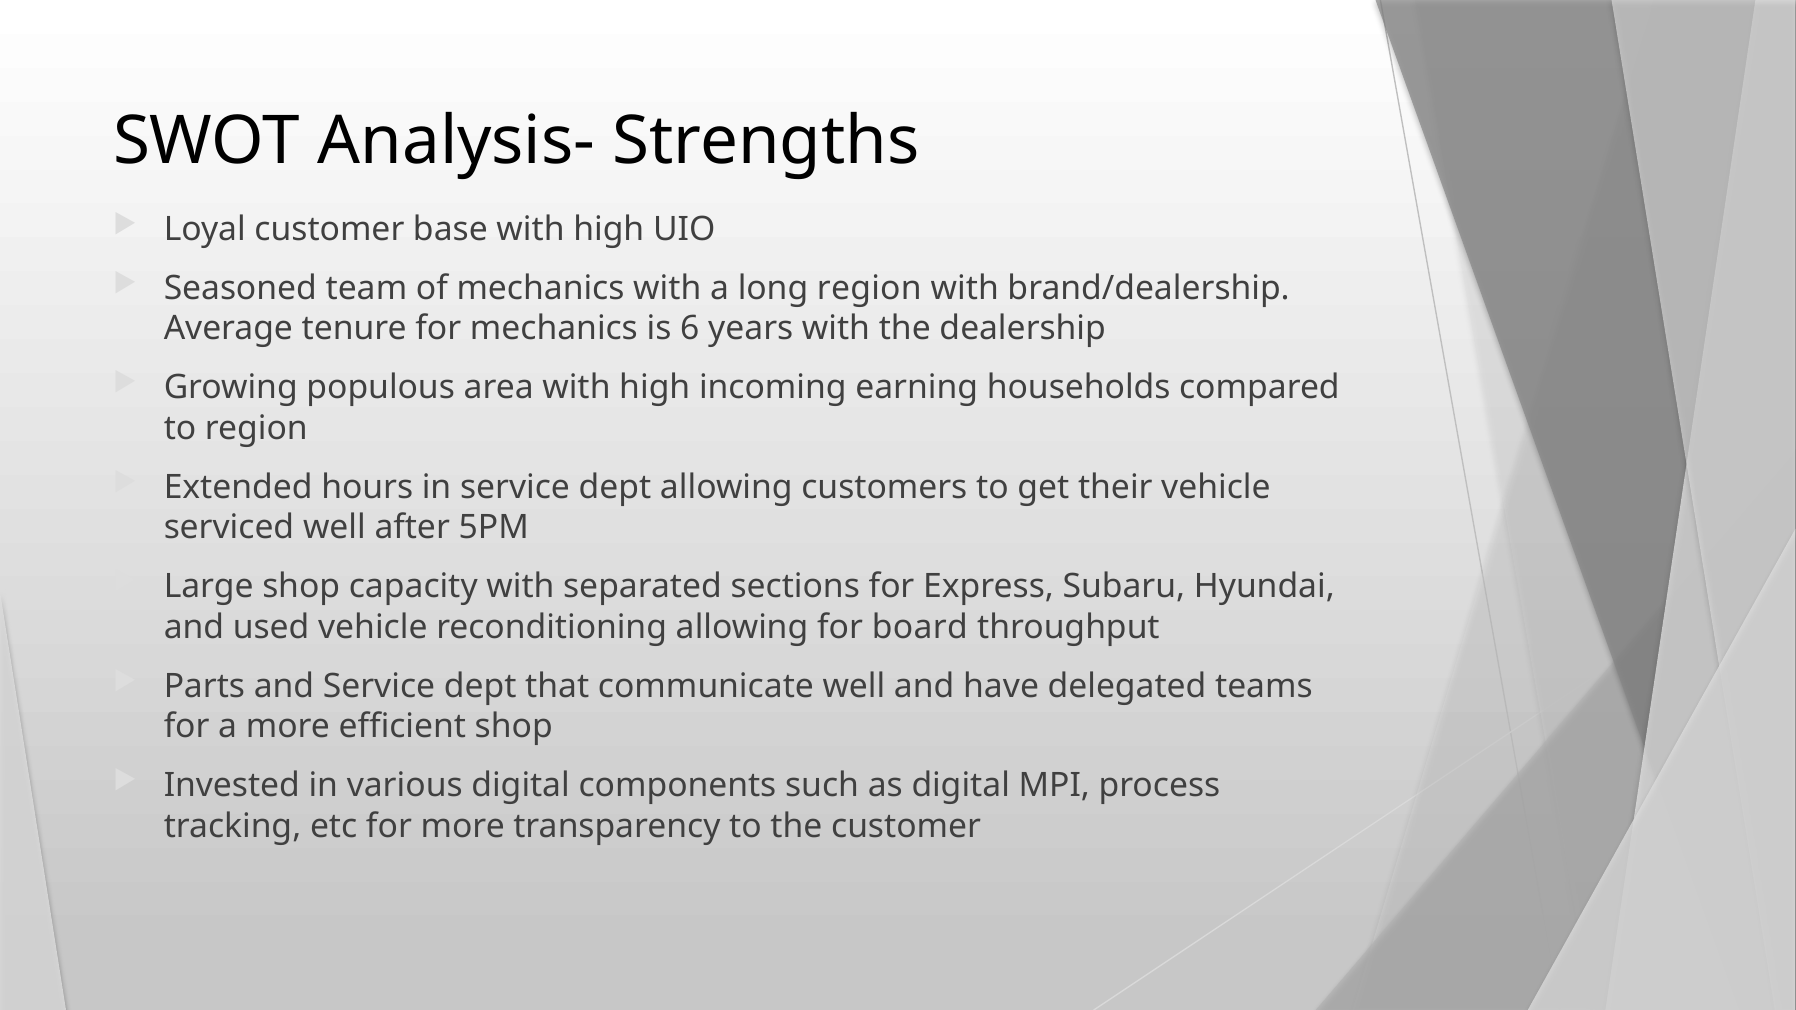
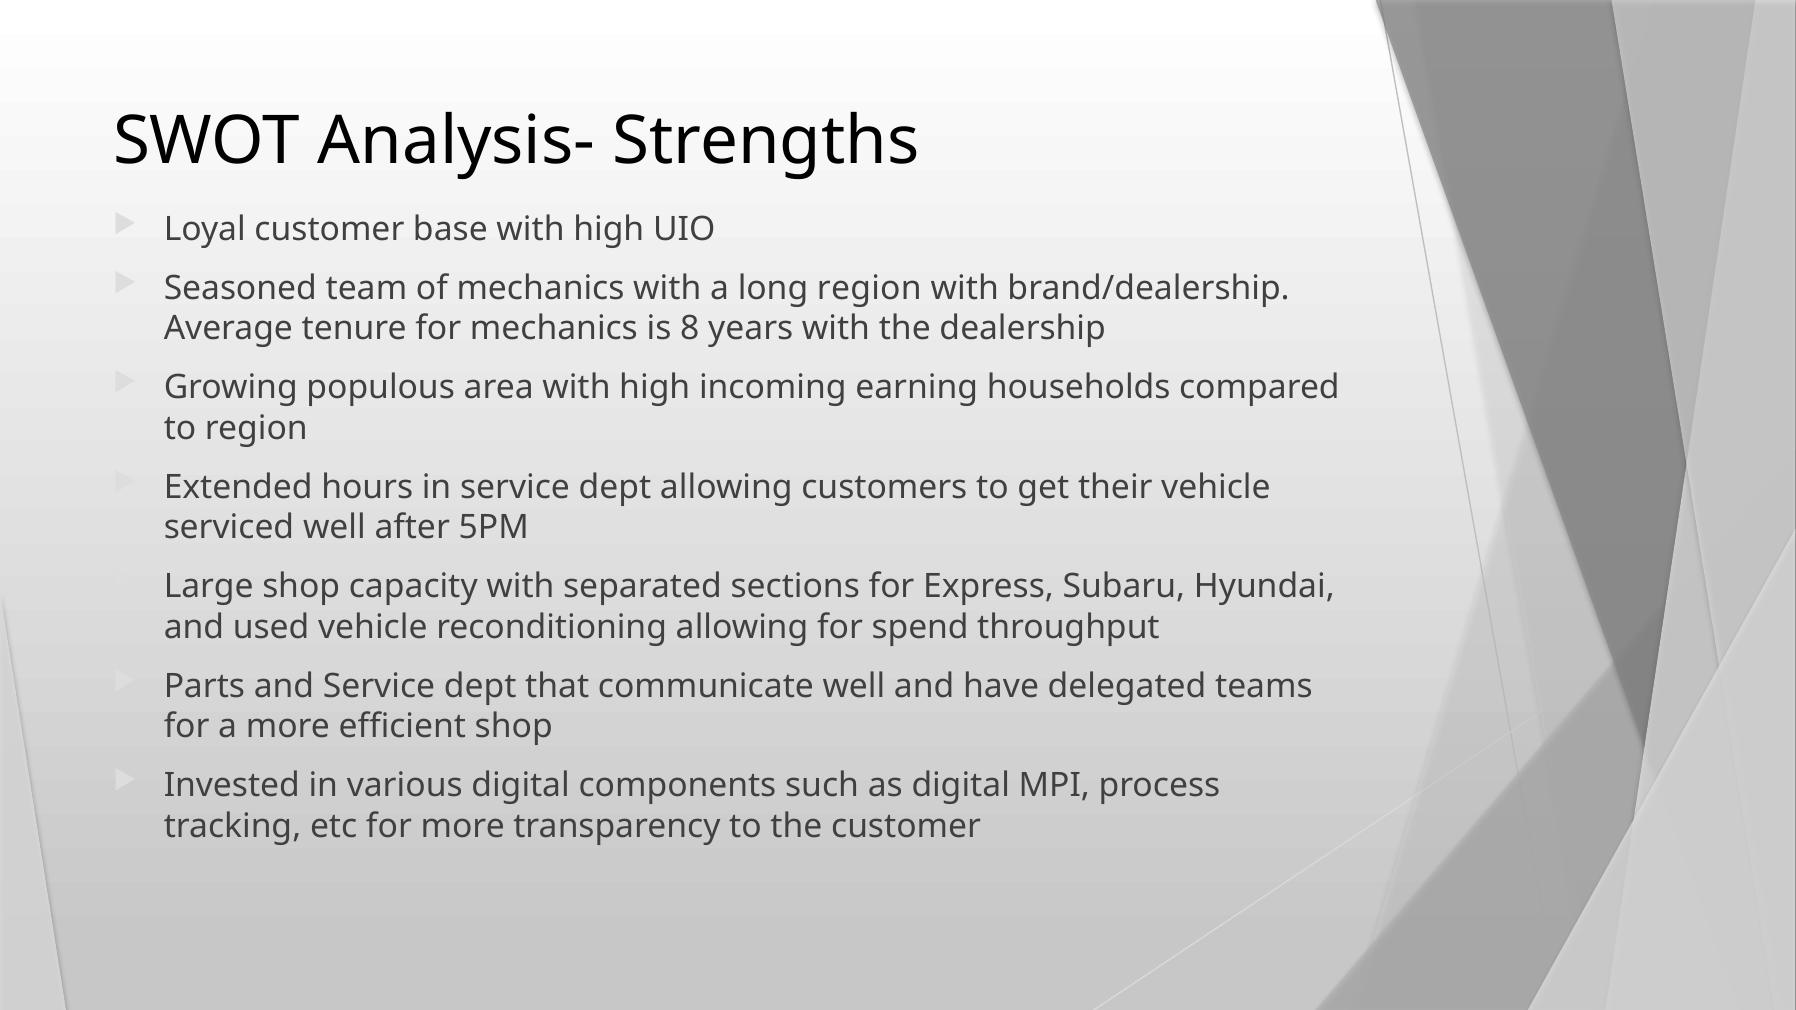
6: 6 -> 8 (690, 329)
board: board -> spend (920, 627)
